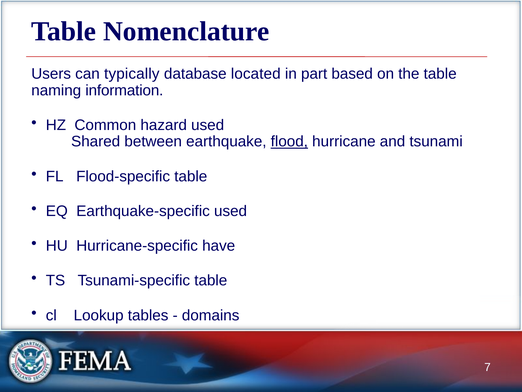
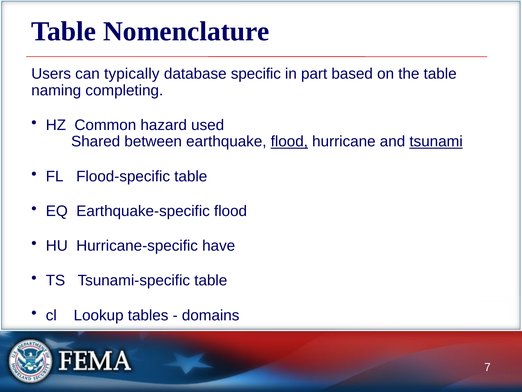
located: located -> specific (256, 74)
information: information -> completing (124, 90)
tsunami underline: none -> present (436, 141)
Earthquake-specific used: used -> flood (231, 211)
